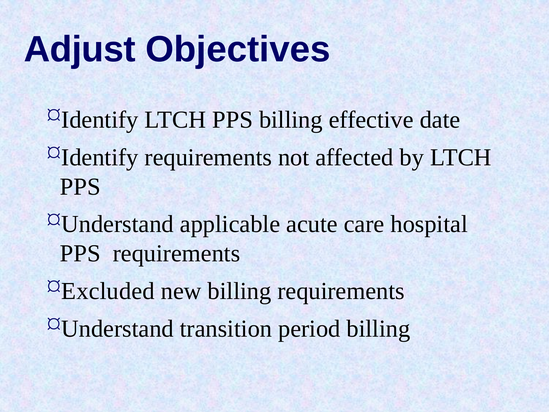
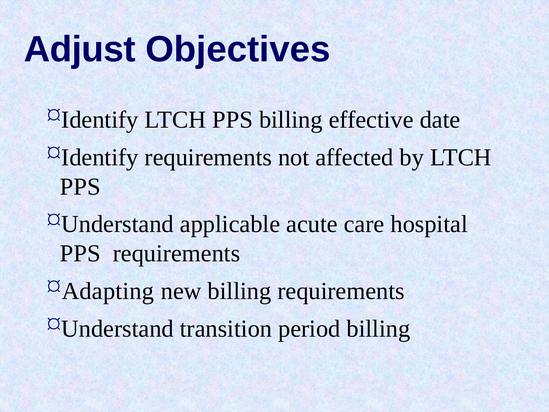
Excluded: Excluded -> Adapting (108, 291)
